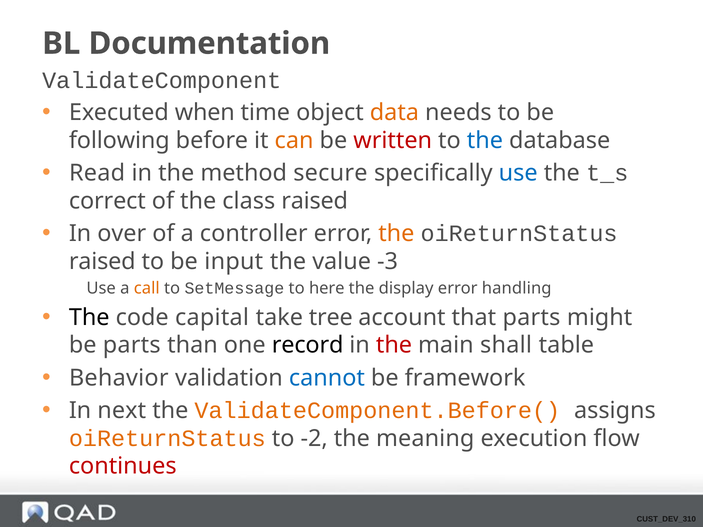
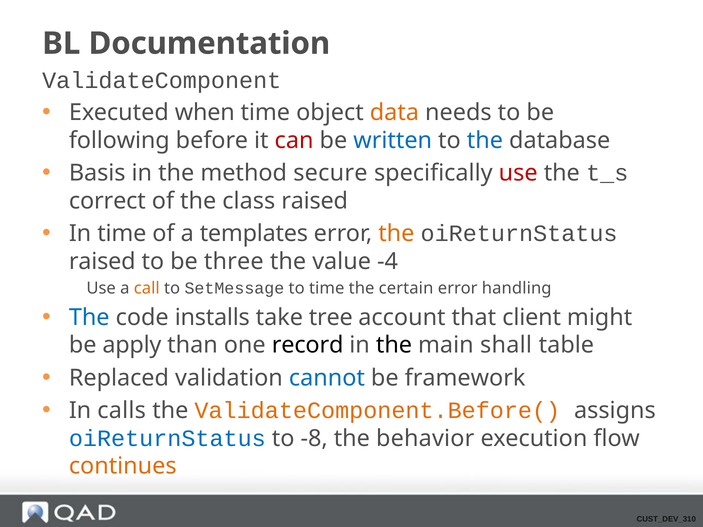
can colour: orange -> red (294, 140)
written colour: red -> blue (393, 140)
Read: Read -> Basis (97, 173)
use colour: blue -> red (518, 173)
In over: over -> time (122, 234)
controller: controller -> templates (254, 234)
input: input -> three (234, 262)
-3: -3 -> -4 (388, 262)
to here: here -> time (327, 288)
display: display -> certain (406, 288)
The colour: black -> blue (89, 318)
capital: capital -> installs (212, 318)
that parts: parts -> client (532, 318)
be parts: parts -> apply (132, 345)
the colour: red -> black (394, 345)
Behavior: Behavior -> Replaced (119, 378)
next: next -> calls (122, 411)
oiReturnStatus colour: orange -> blue (167, 439)
-2: -2 -> -8 (314, 439)
meaning: meaning -> behavior (425, 439)
continues colour: red -> orange (123, 466)
